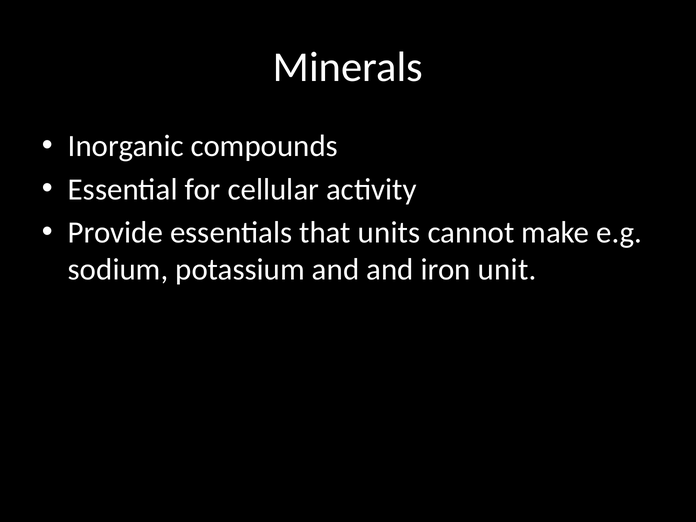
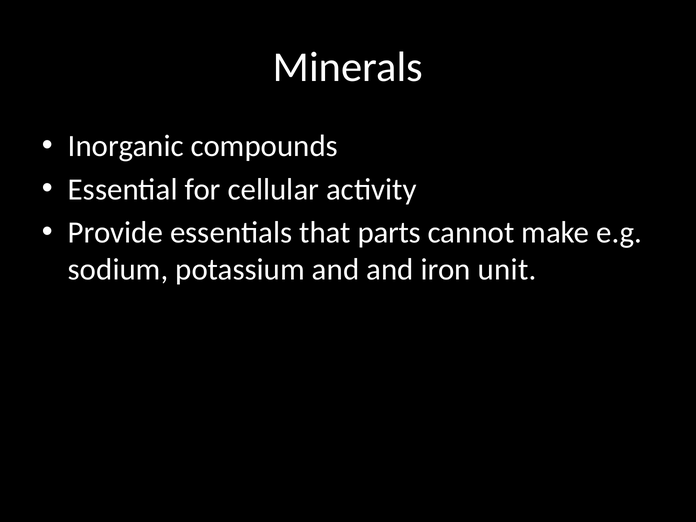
units: units -> parts (389, 233)
